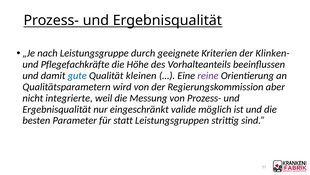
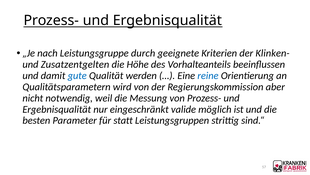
Pflegefachkräfte: Pflegefachkräfte -> Zusatzentgelten (75, 64)
kleinen: kleinen -> werden (141, 75)
reine colour: purple -> blue (208, 75)
integrierte: integrierte -> notwendig (69, 98)
